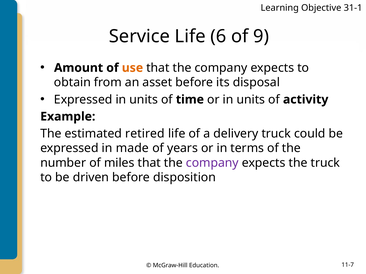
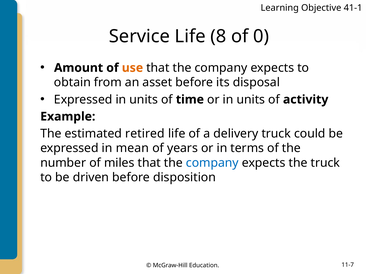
31-1: 31-1 -> 41-1 (353, 8)
6: 6 -> 8 (218, 36)
9: 9 -> 0 (261, 36)
made: made -> mean (132, 148)
company colour: purple -> blue (212, 163)
